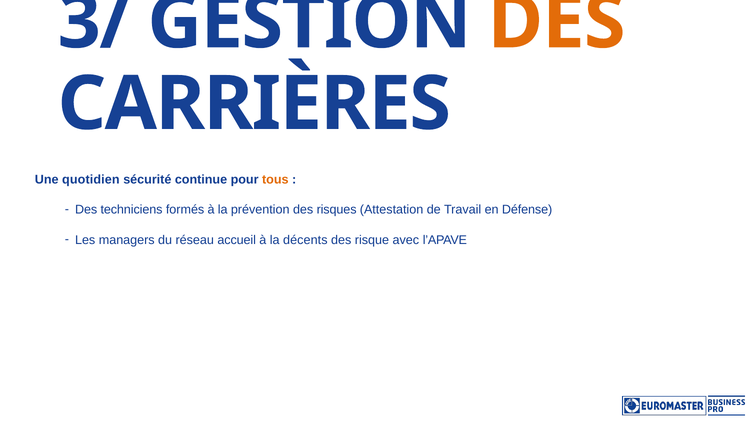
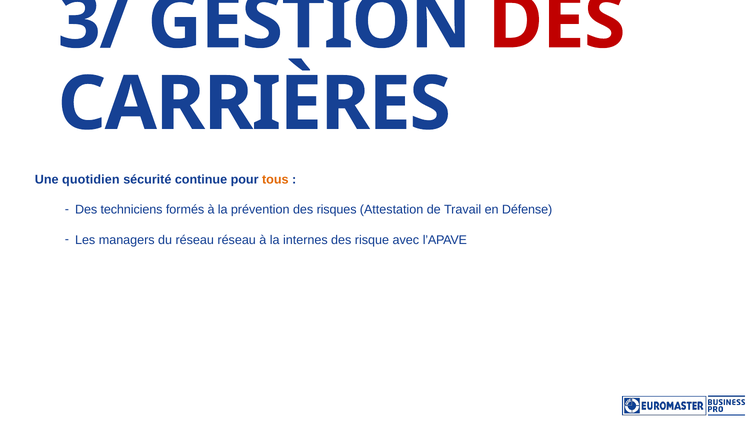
DES colour: orange -> red (557, 22)
réseau accueil: accueil -> réseau (237, 240)
décents: décents -> internes (305, 240)
